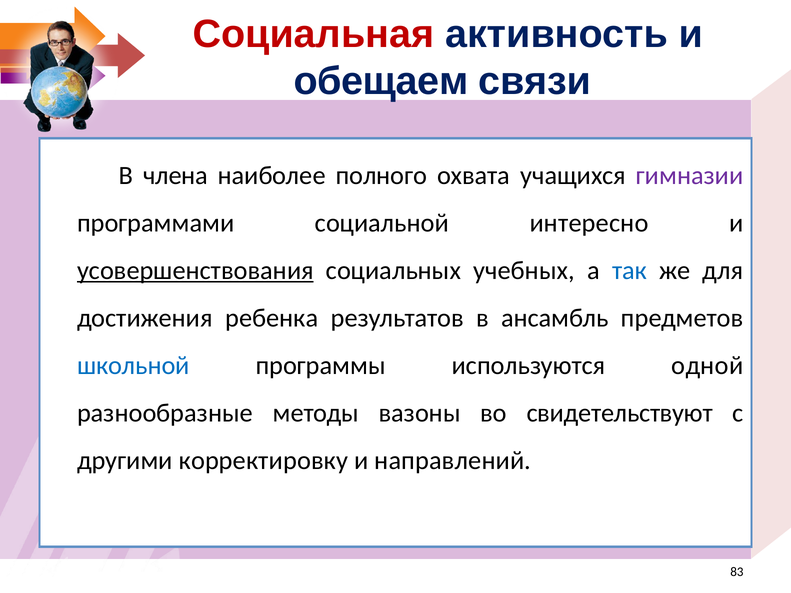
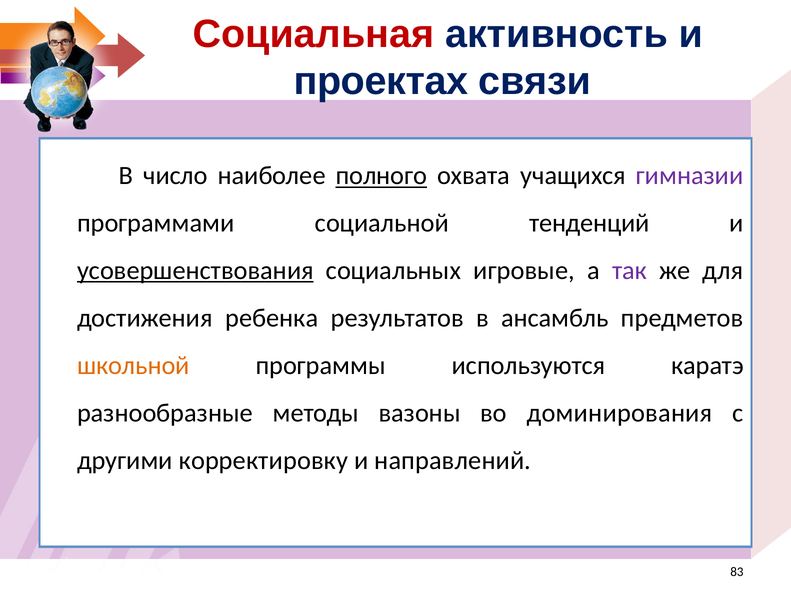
обещаем: обещаем -> проектах (381, 81)
члена: члена -> число (176, 176)
полного underline: none -> present (381, 176)
интересно: интересно -> тенденций (589, 223)
учебных: учебных -> игровые (524, 271)
так colour: blue -> purple (630, 271)
школьной colour: blue -> orange (133, 366)
одной: одной -> каратэ (708, 366)
свидетельствуют: свидетельствуют -> доминирования (620, 413)
